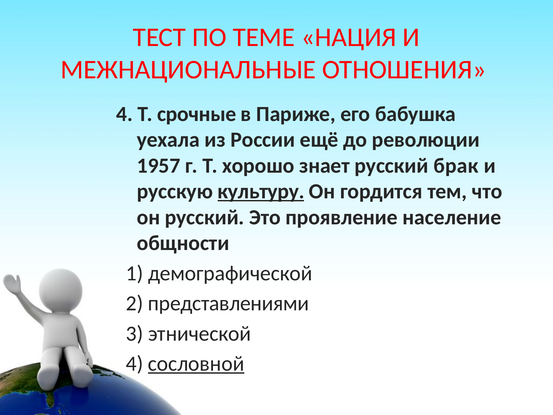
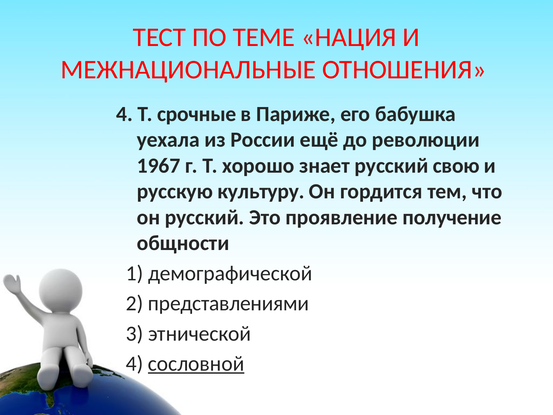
1957: 1957 -> 1967 (159, 166)
брак: брак -> свою (456, 166)
культуру underline: present -> none (261, 191)
население: население -> получение (452, 217)
